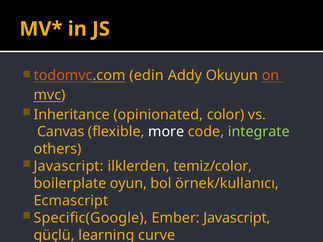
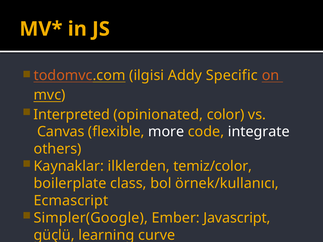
edin: edin -> ilgisi (147, 76)
Okuyun: Okuyun -> Specific (232, 76)
Inheritance: Inheritance -> Interpreted (72, 115)
integrate colour: light green -> white (259, 132)
Javascript: Javascript -> Kaynaklar (69, 166)
oyun: oyun -> class (128, 184)
Specific(Google: Specific(Google -> Simpler(Google (91, 218)
